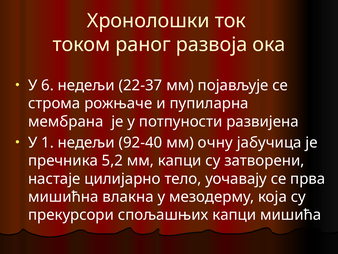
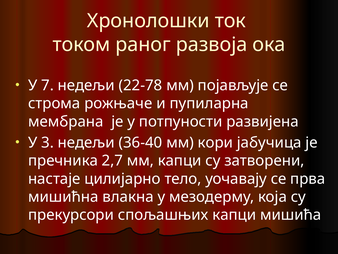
6: 6 -> 7 (47, 85)
22-37: 22-37 -> 22-78 (140, 85)
1: 1 -> 3 (47, 142)
92-40: 92-40 -> 36-40 (140, 142)
очну: очну -> кори (215, 142)
5,2: 5,2 -> 2,7 (112, 160)
